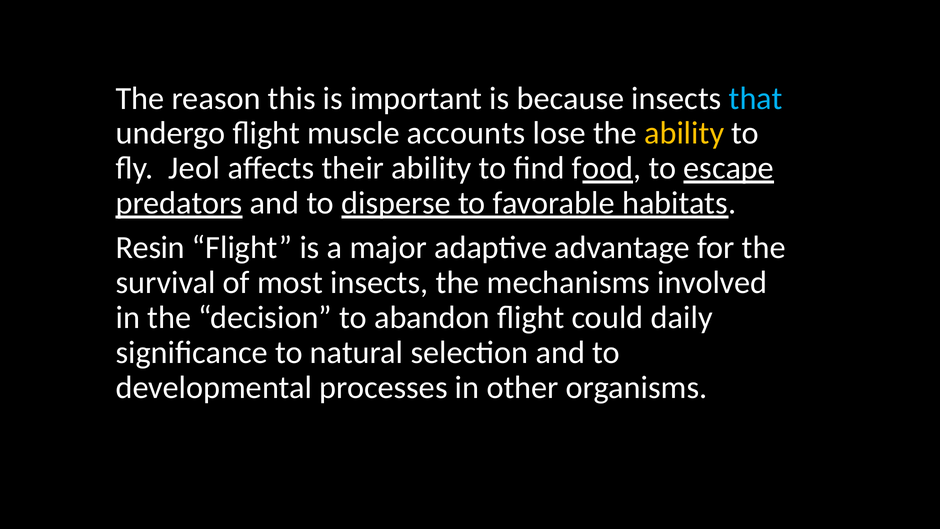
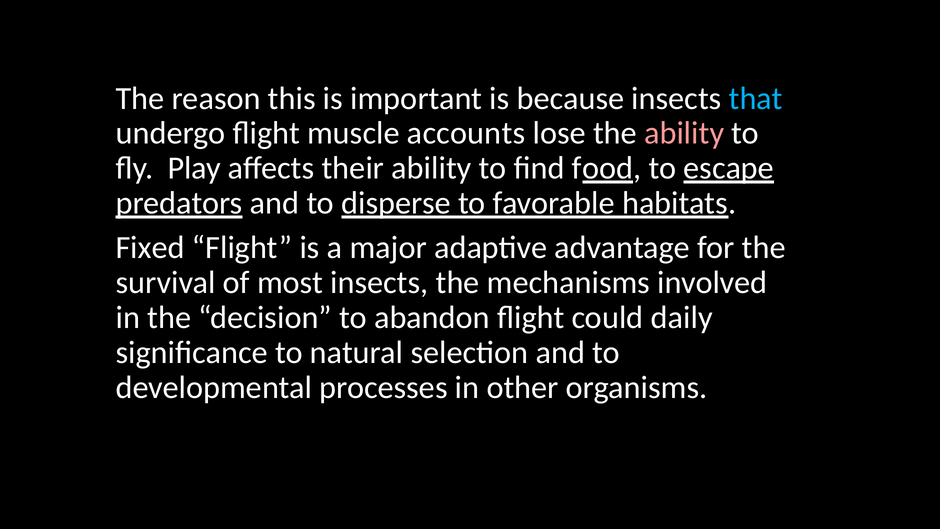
ability colour: yellow -> pink (684, 133)
Jeol: Jeol -> Play (194, 168)
Resin: Resin -> Fixed (150, 248)
